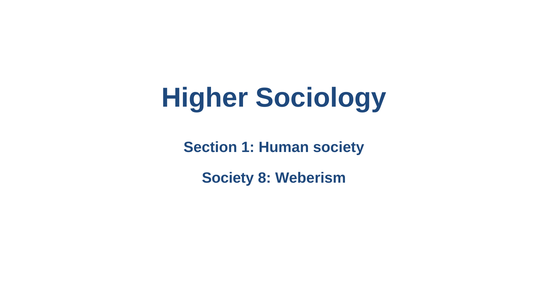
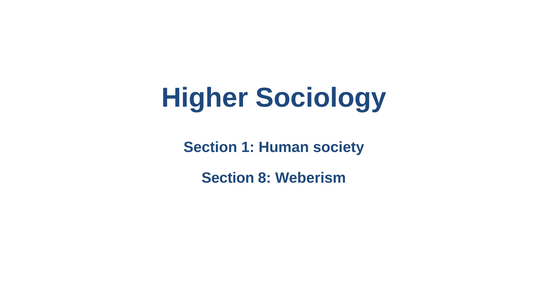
Society: Society -> Section (228, 178)
